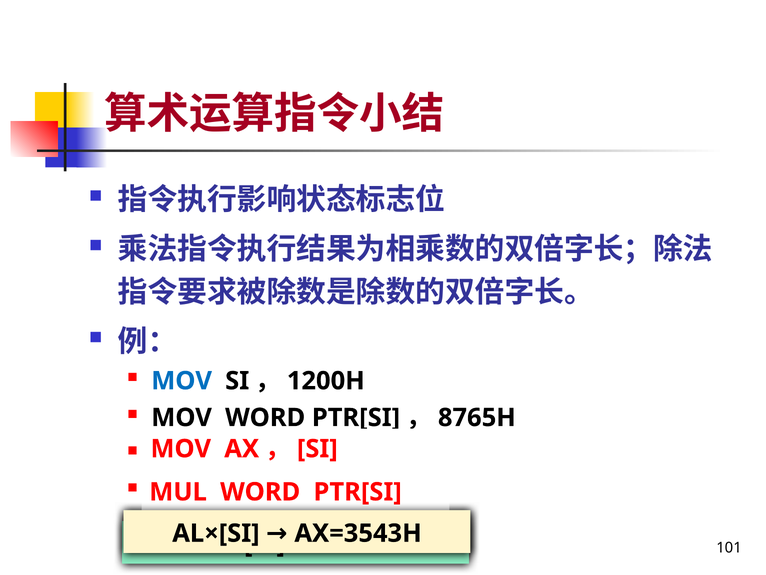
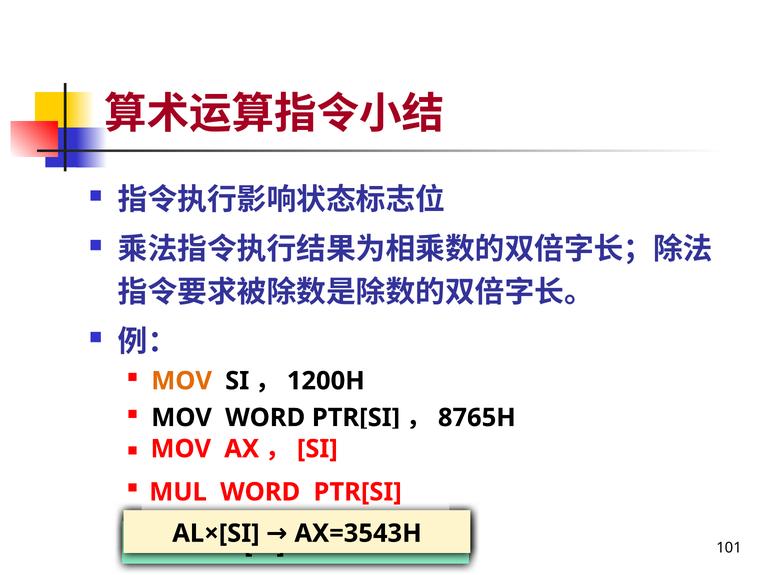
MOV colour: blue -> orange (182, 381)
